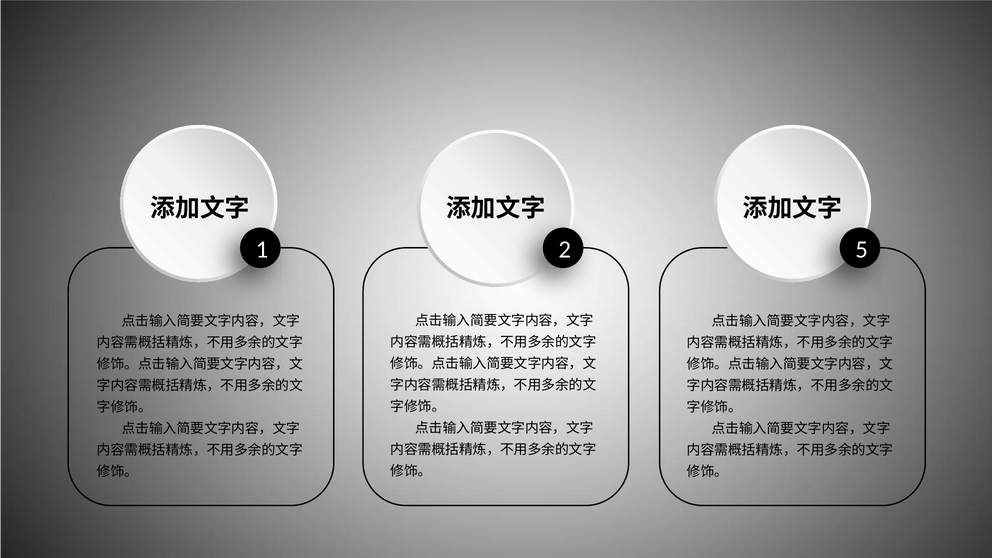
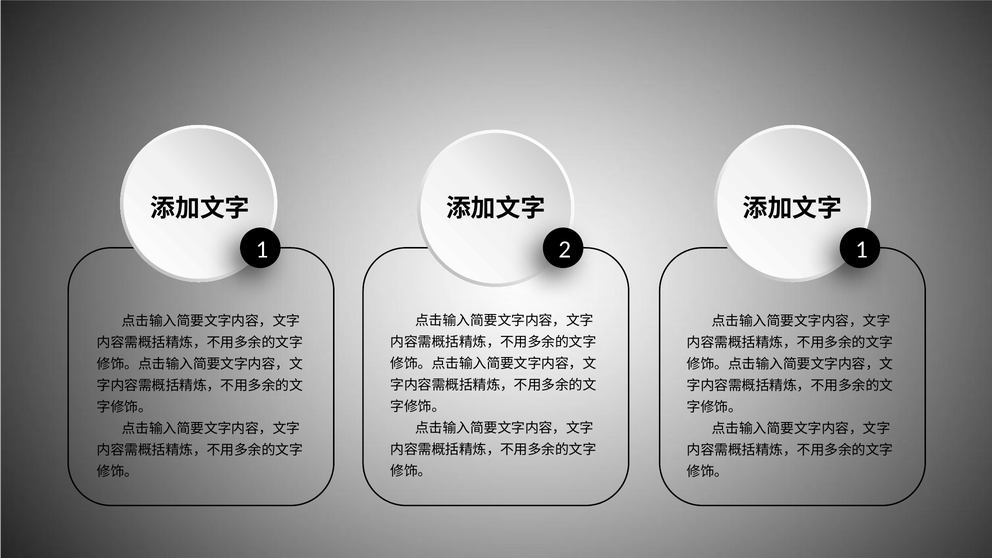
2 5: 5 -> 1 (862, 250)
